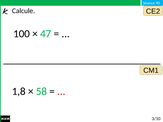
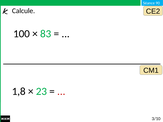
47: 47 -> 83 (46, 34)
58: 58 -> 23 (41, 92)
